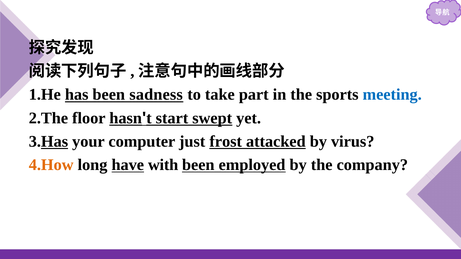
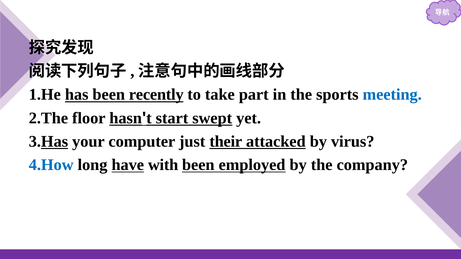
sadness: sadness -> recently (156, 95)
frost: frost -> their (226, 142)
4.How colour: orange -> blue (51, 165)
